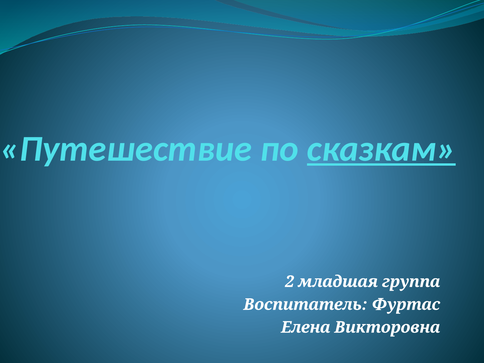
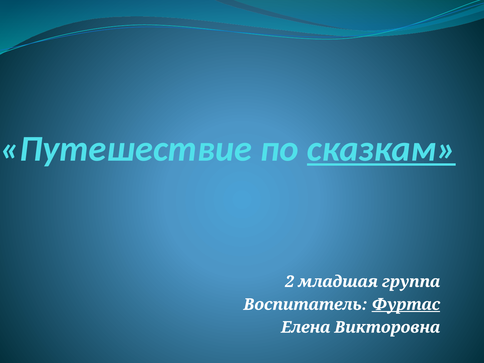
Фуртас underline: none -> present (406, 305)
